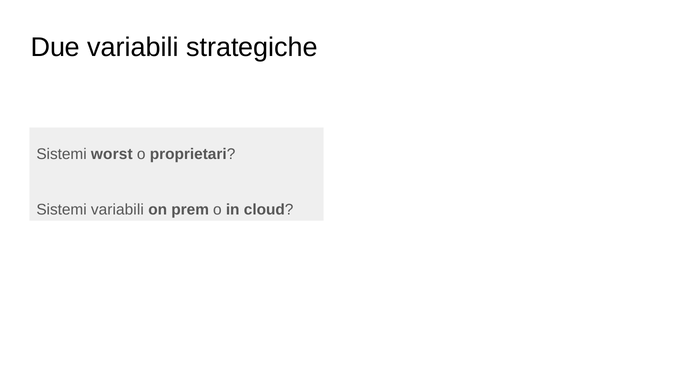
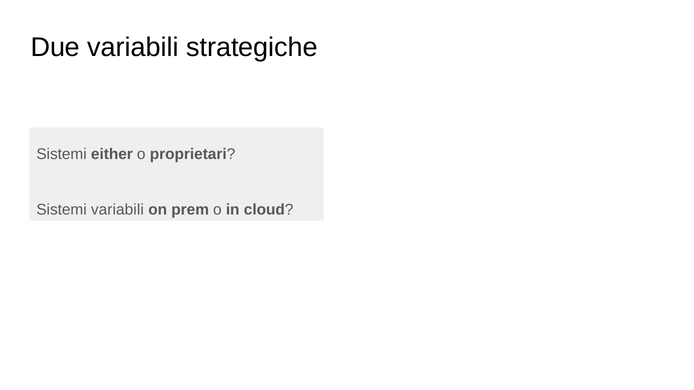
worst: worst -> either (112, 154)
